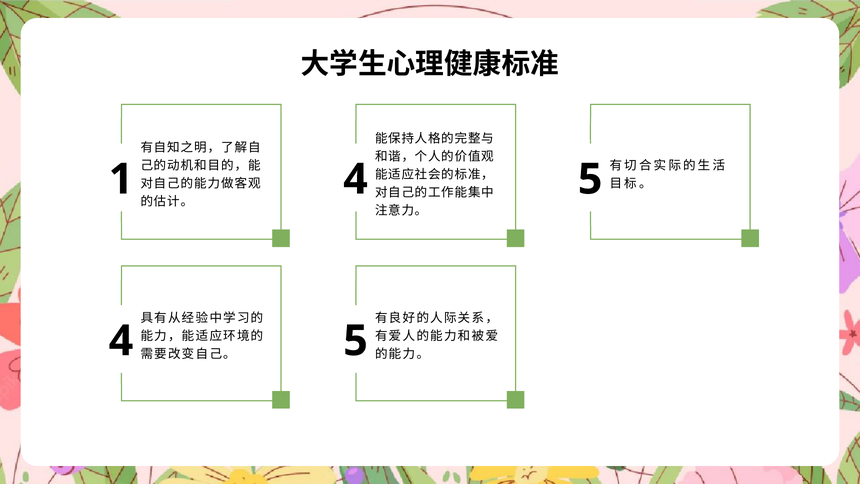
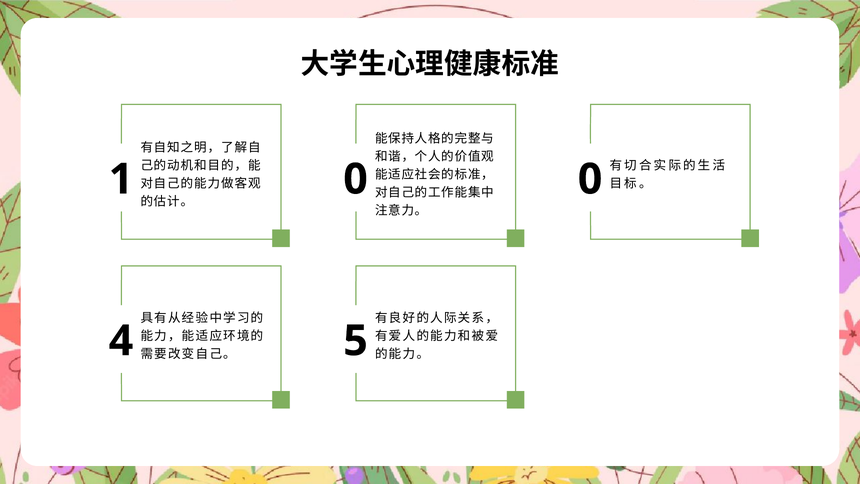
4: 4 -> 0 (356, 179)
5: 5 -> 0 (590, 179)
